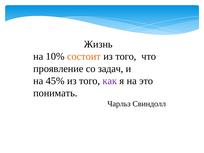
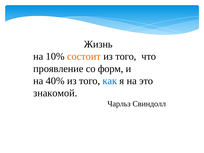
задач: задач -> форм (111, 69)
45%: 45% -> 40% (55, 81)
как colour: purple -> blue (110, 81)
понимать: понимать -> знакомой (55, 93)
